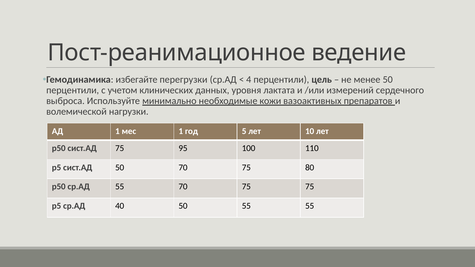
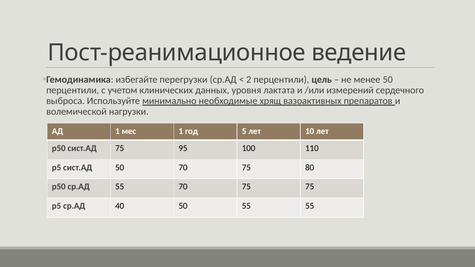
4: 4 -> 2 (249, 80)
кожи: кожи -> хрящ (270, 101)
